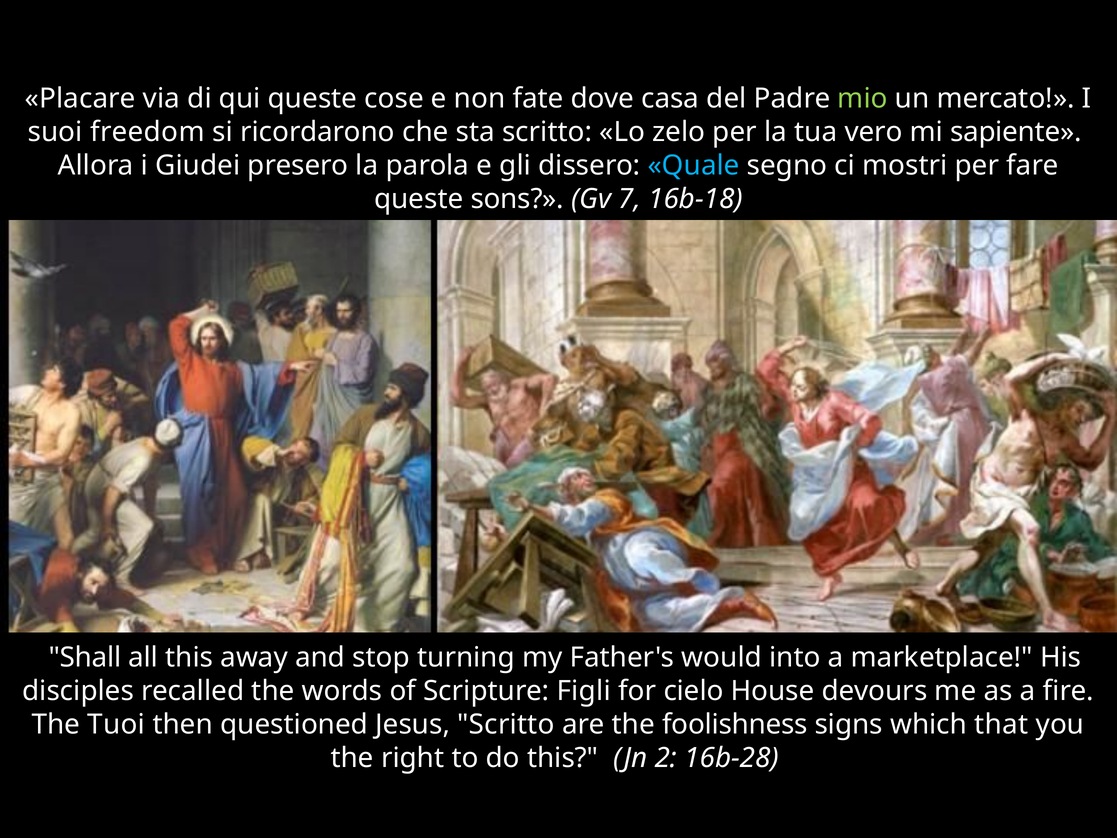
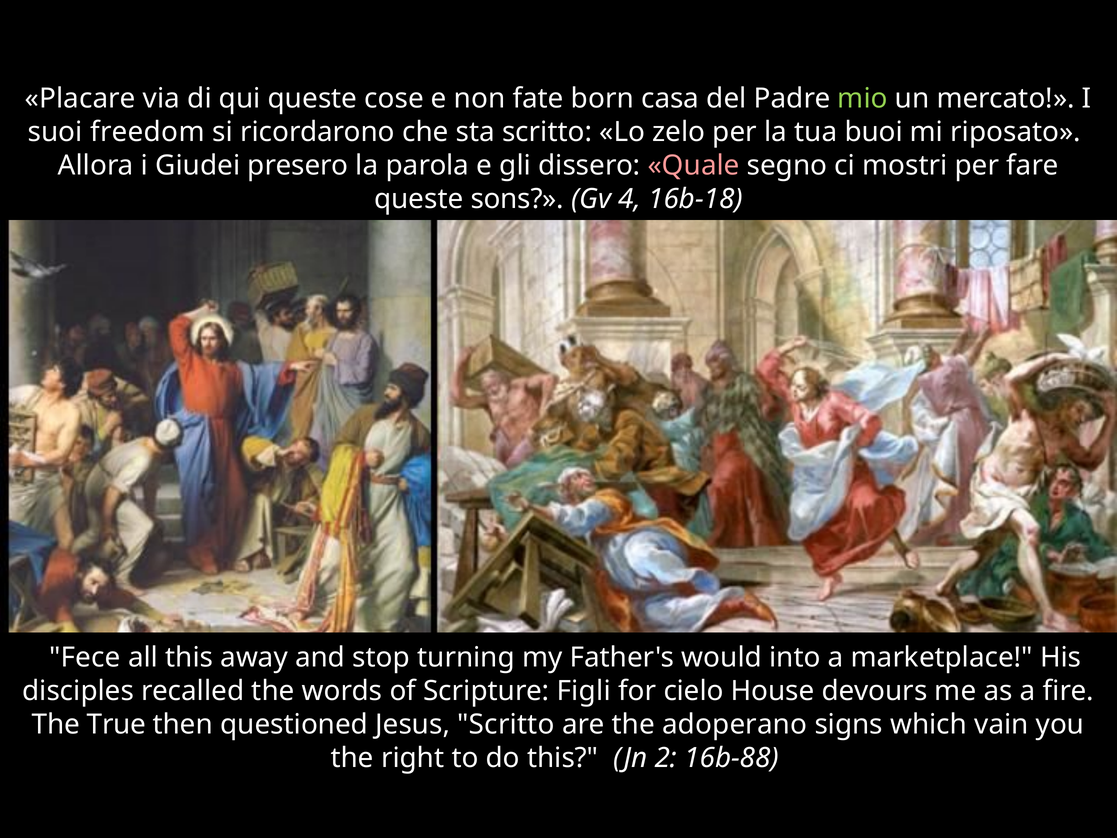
dove: dove -> born (602, 99)
vero: vero -> buoi (874, 132)
sapiente: sapiente -> riposato (1016, 132)
Quale colour: light blue -> pink (694, 166)
7: 7 -> 4 (630, 199)
Shall: Shall -> Fece (85, 657)
Tuoi: Tuoi -> True (117, 724)
foolishness: foolishness -> adoperano (735, 724)
that: that -> vain (1002, 724)
16b-28: 16b-28 -> 16b-88 (732, 758)
